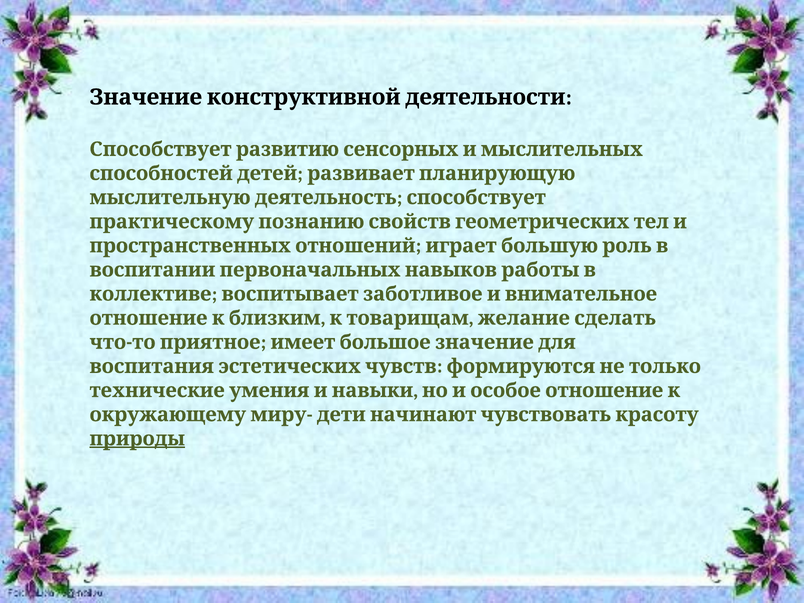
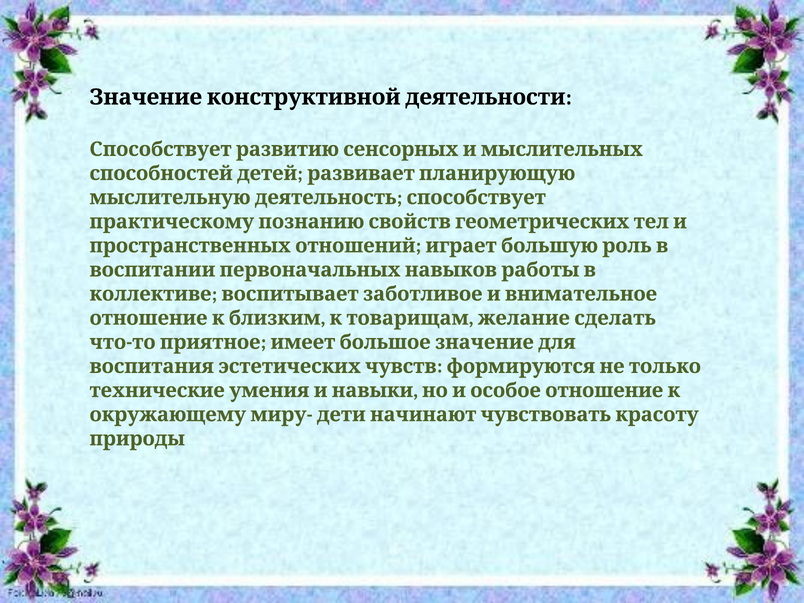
природы underline: present -> none (137, 439)
